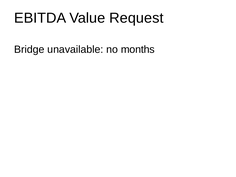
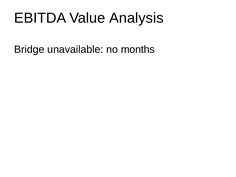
Request: Request -> Analysis (136, 18)
